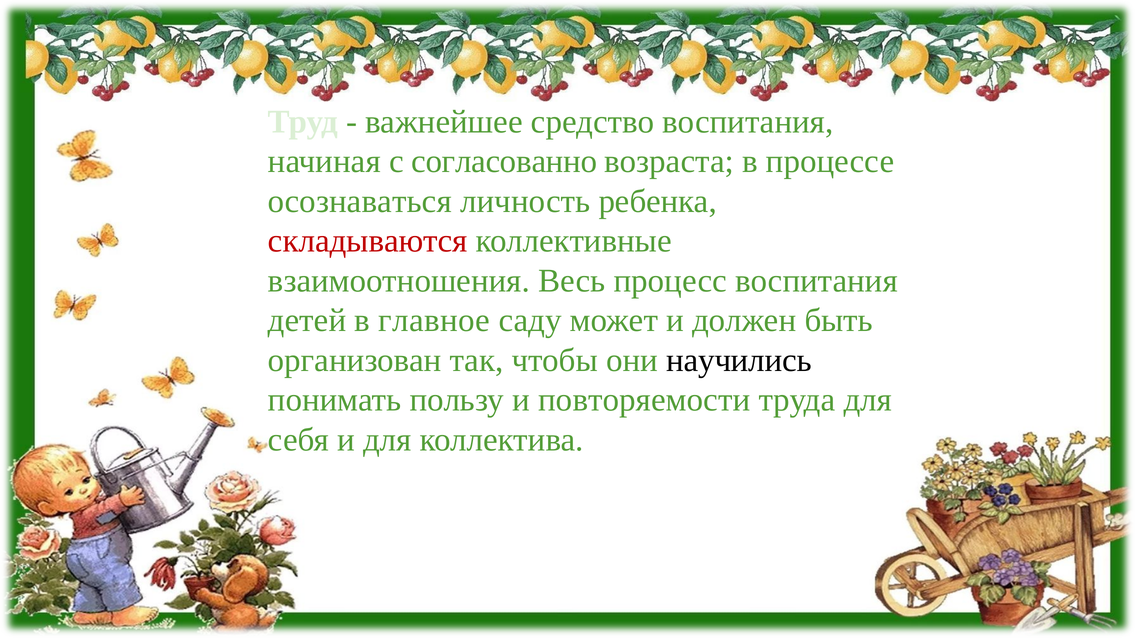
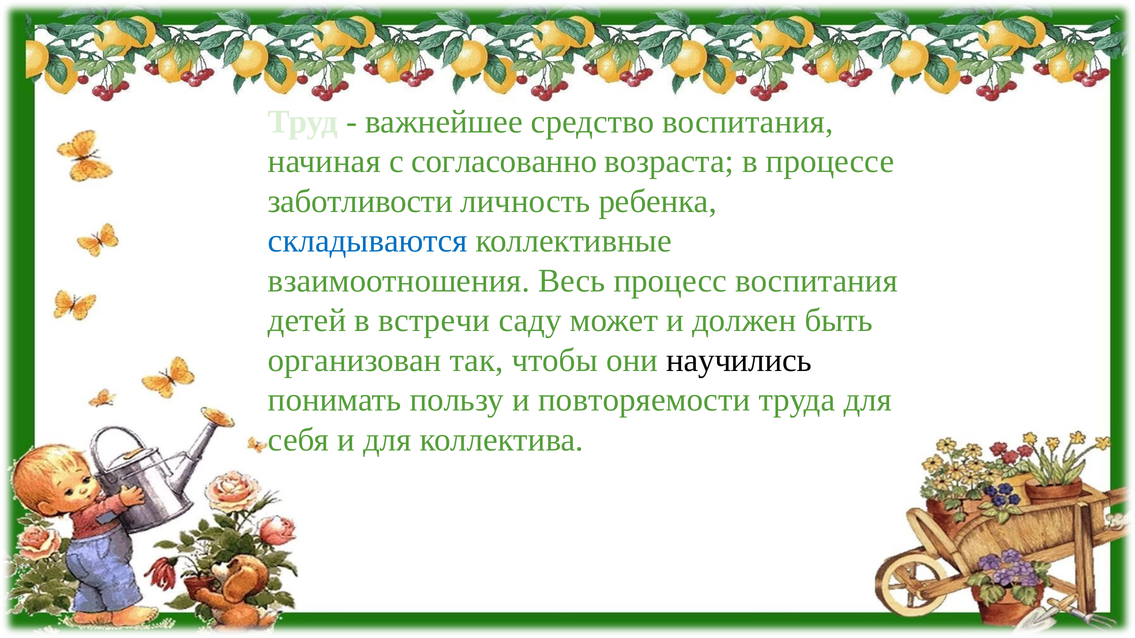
осознаваться: осознаваться -> заботливости (360, 201)
складываются colour: red -> blue (368, 241)
главное: главное -> встречи (434, 321)
